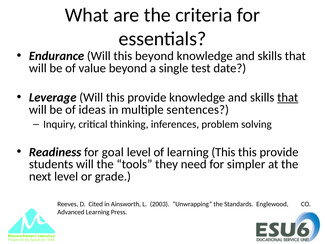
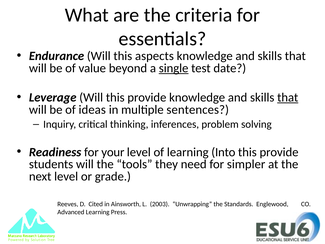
this beyond: beyond -> aspects (154, 56)
single underline: none -> present (174, 68)
goal: goal -> your (113, 152)
learning This: This -> Into (223, 152)
